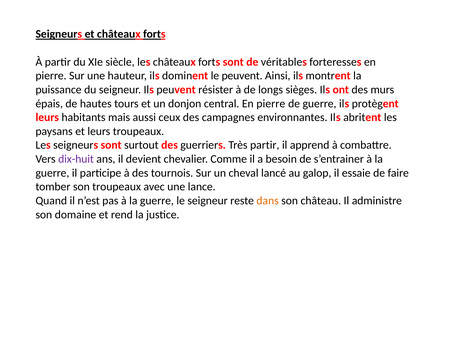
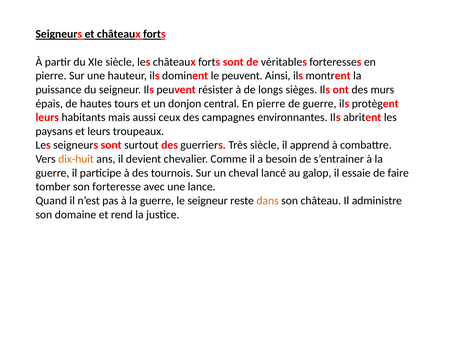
Très partir: partir -> siècle (265, 145)
dix-huit colour: purple -> orange (76, 159)
son troupeaux: troupeaux -> forteresse (117, 187)
